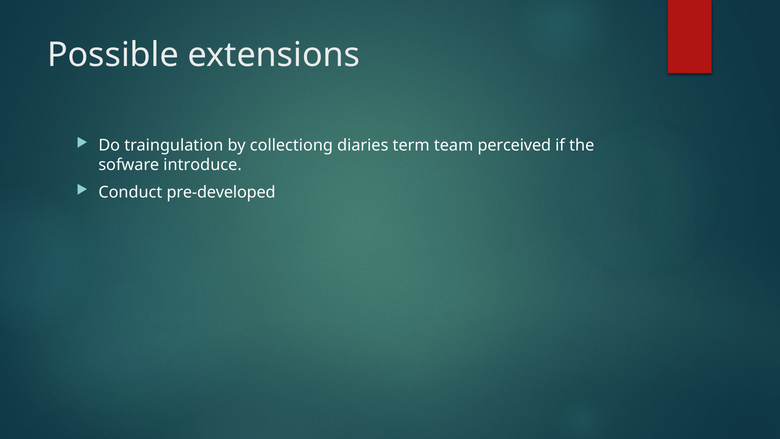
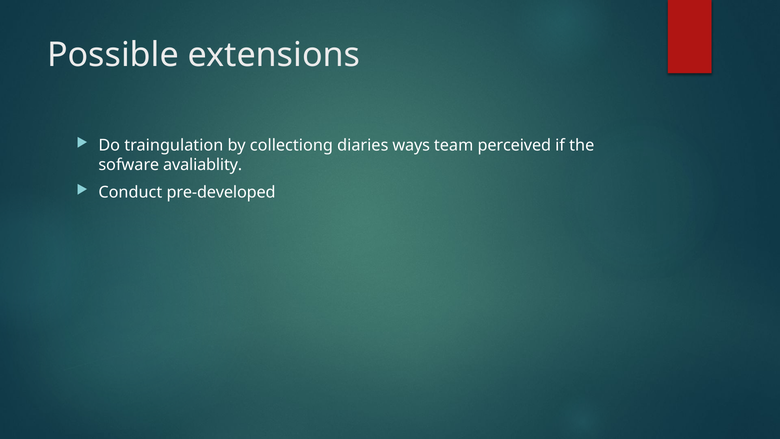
term: term -> ways (411, 145)
introduce: introduce -> avaliablity (203, 165)
